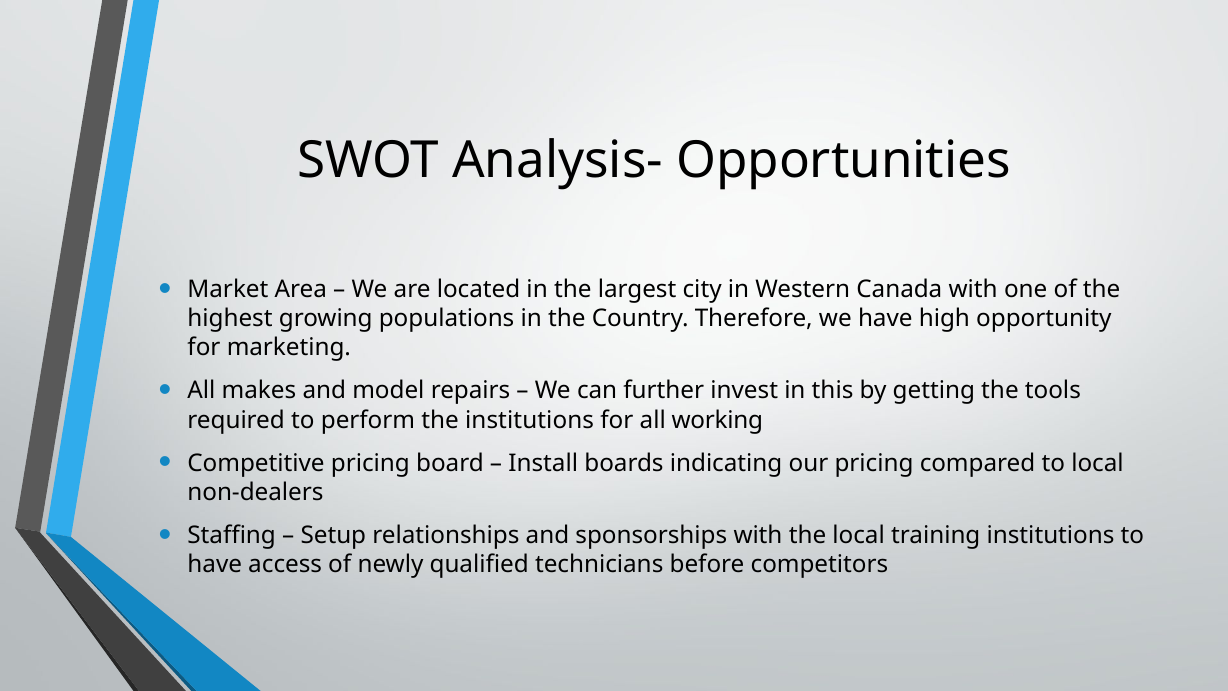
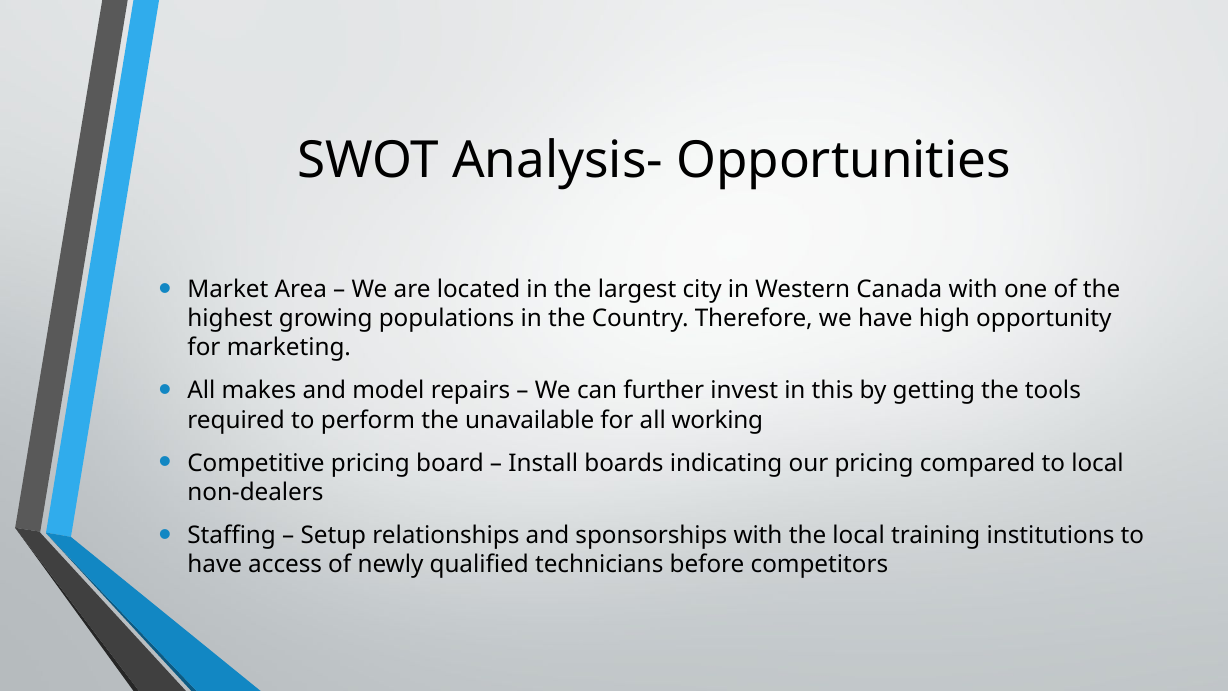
the institutions: institutions -> unavailable (530, 420)
